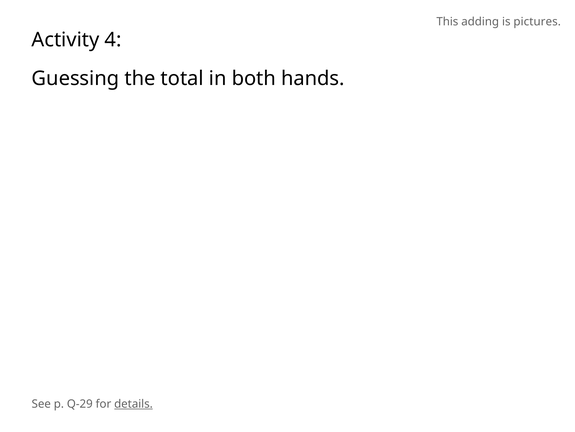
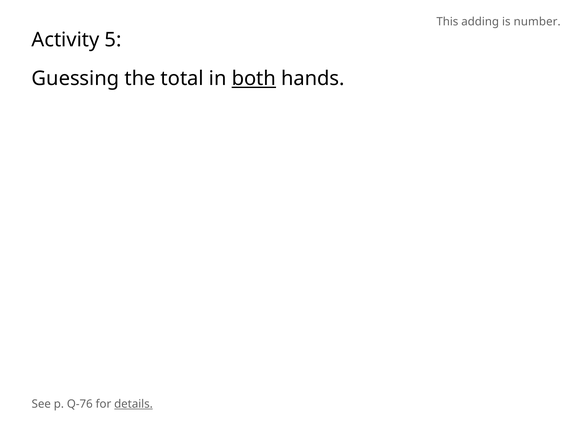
pictures: pictures -> number (537, 22)
4: 4 -> 5 (113, 40)
both underline: none -> present (254, 79)
Q-29: Q-29 -> Q-76 (80, 403)
